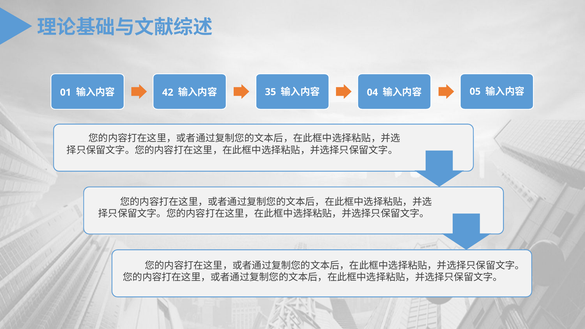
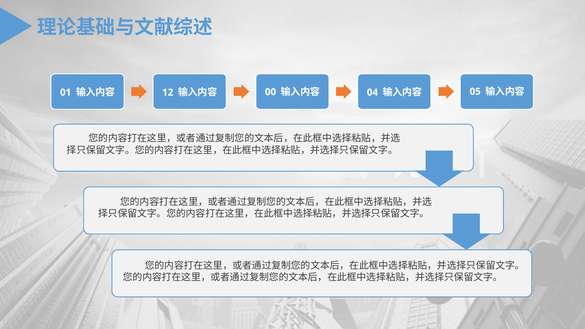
42: 42 -> 12 (168, 92)
35: 35 -> 00 (270, 92)
